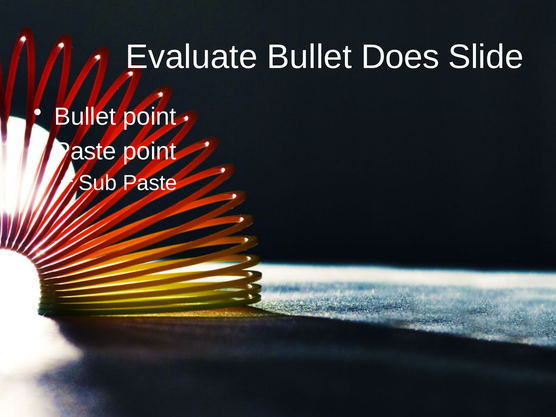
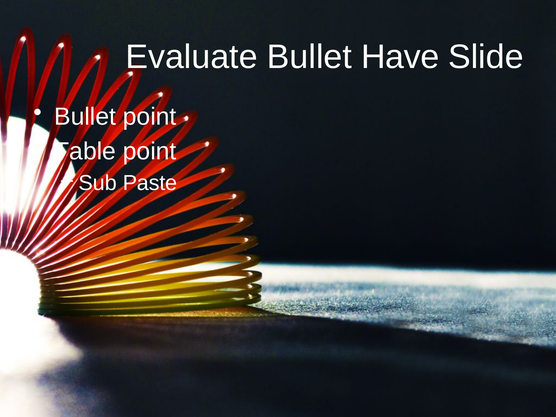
Does: Does -> Have (400, 57)
Paste: Paste -> Table (85, 151)
